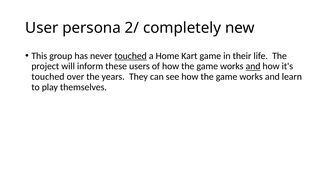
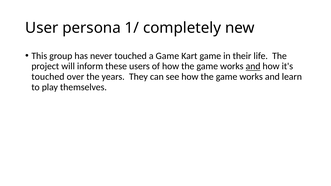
2/: 2/ -> 1/ (132, 28)
touched underline: present -> none (131, 56)
a Home: Home -> Game (167, 56)
